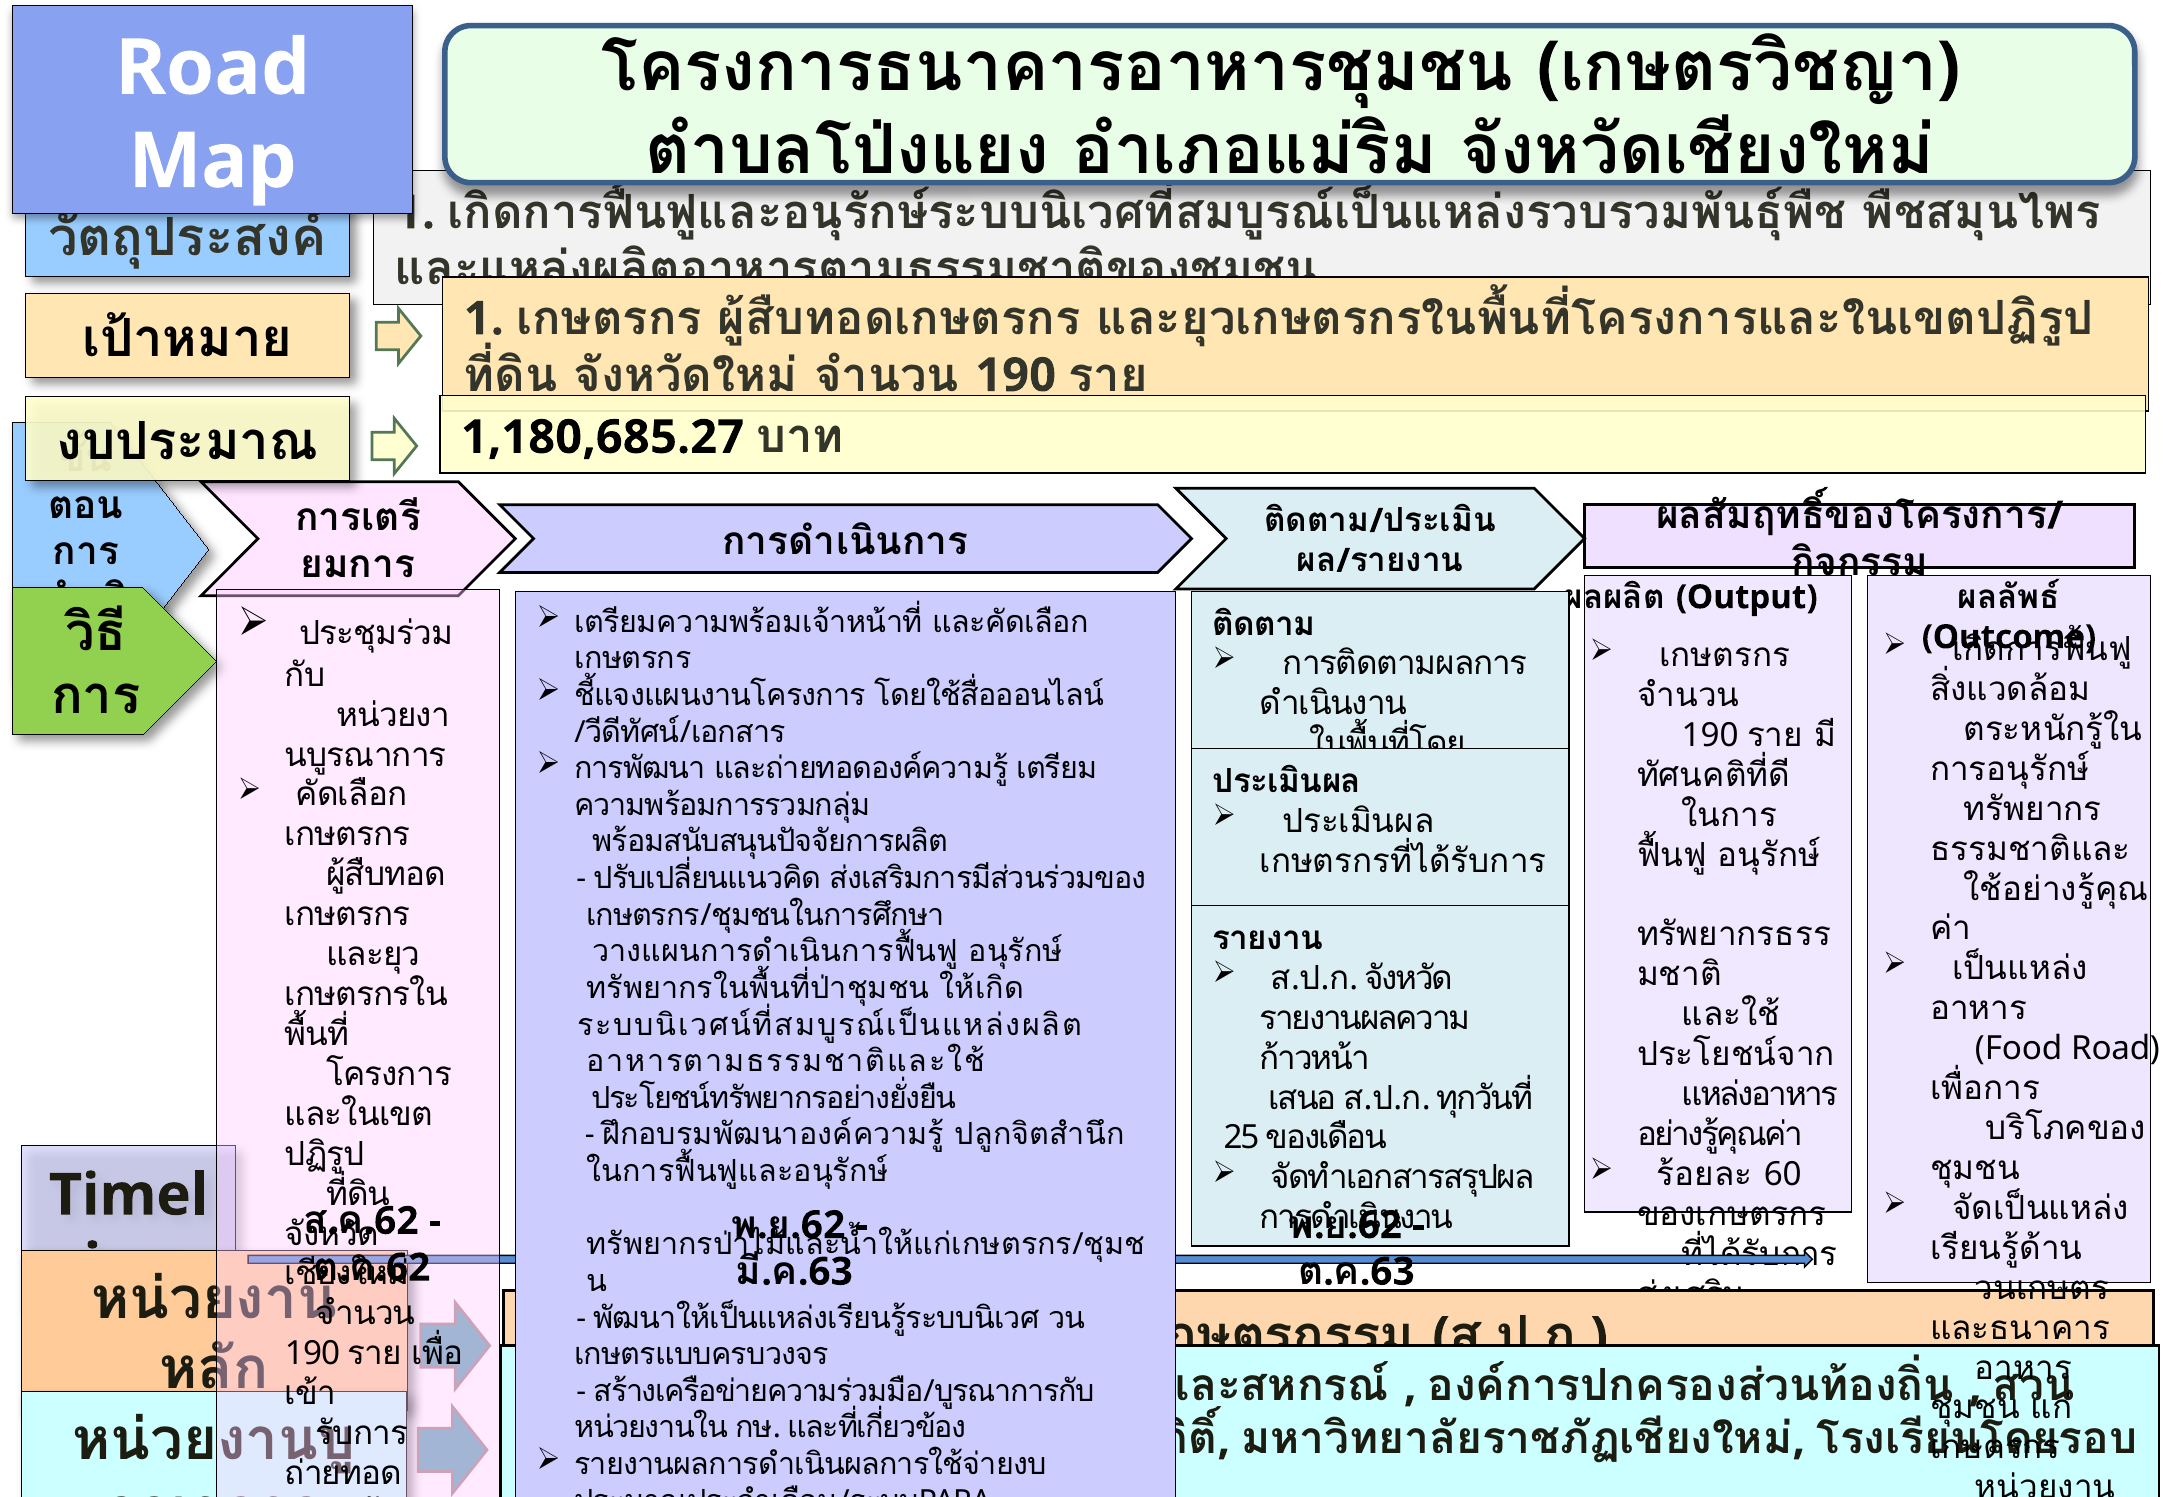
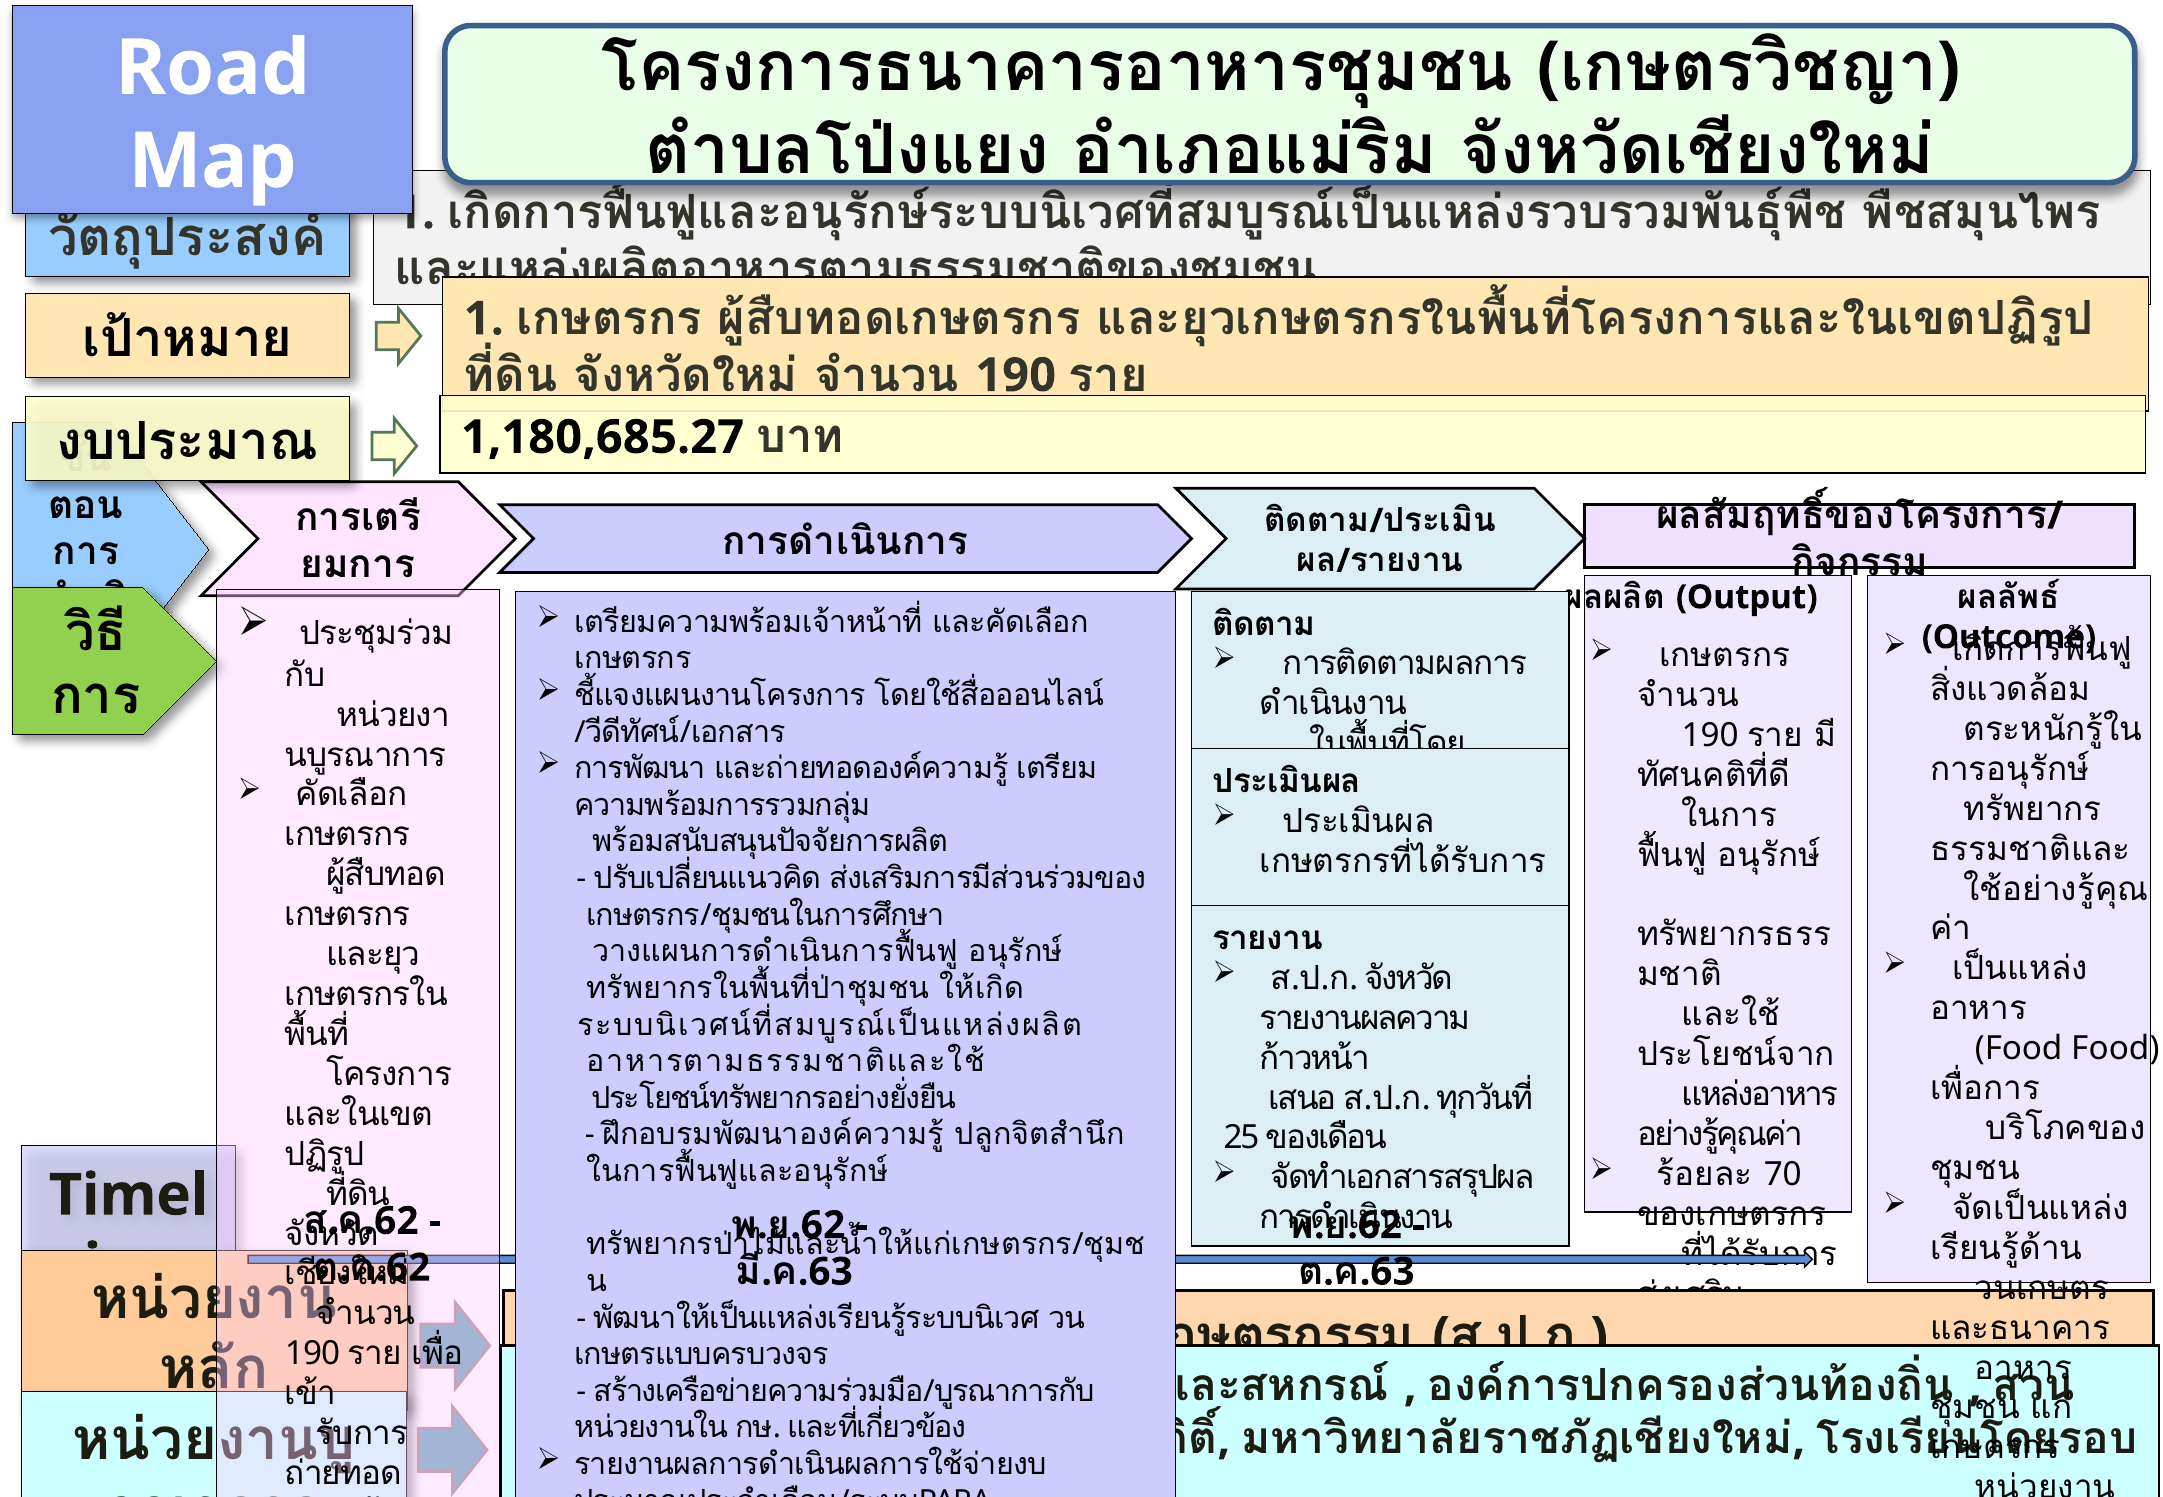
Food Road: Road -> Food (2115, 1049)
60: 60 -> 70 (1783, 1175)
